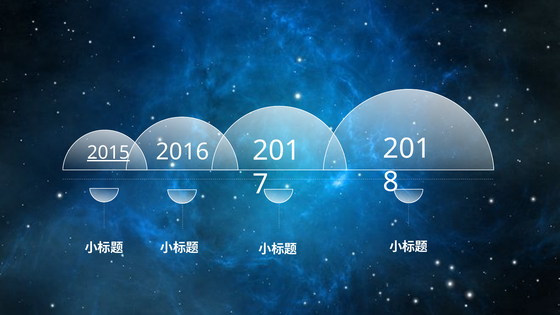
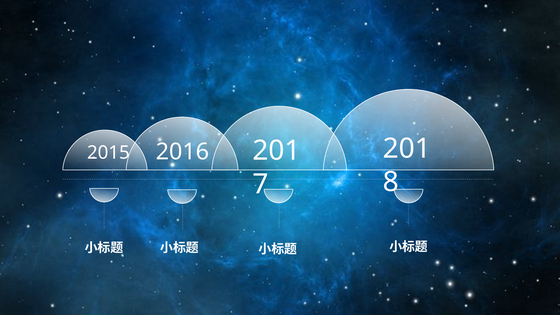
2015 underline: present -> none (108, 153)
